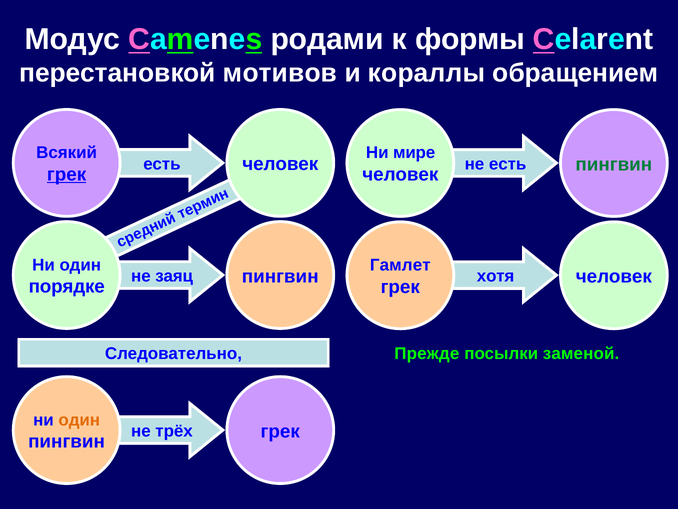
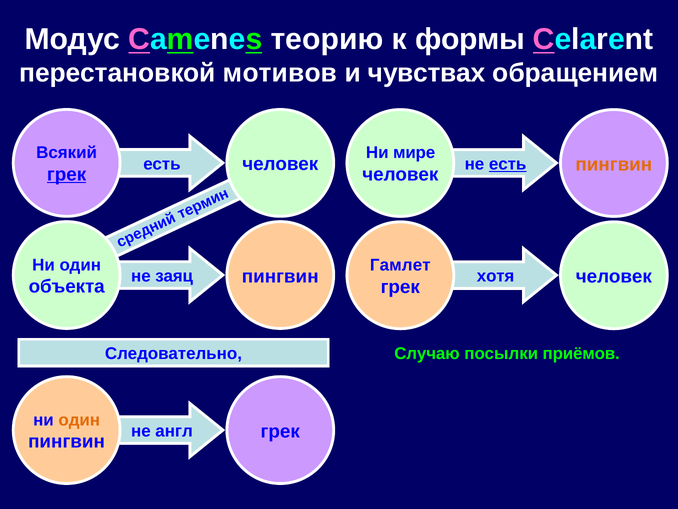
родами: родами -> теорию (327, 39)
кораллы: кораллы -> чувствах (427, 73)
пингвин colour: green -> orange (614, 164)
есть underline: none -> present (508, 164)
порядке: порядке -> объекта (67, 286)
Прежде: Прежде -> Случаю (427, 353)
заменой: заменой -> приёмов (581, 353)
трёх: трёх -> англ (174, 431)
